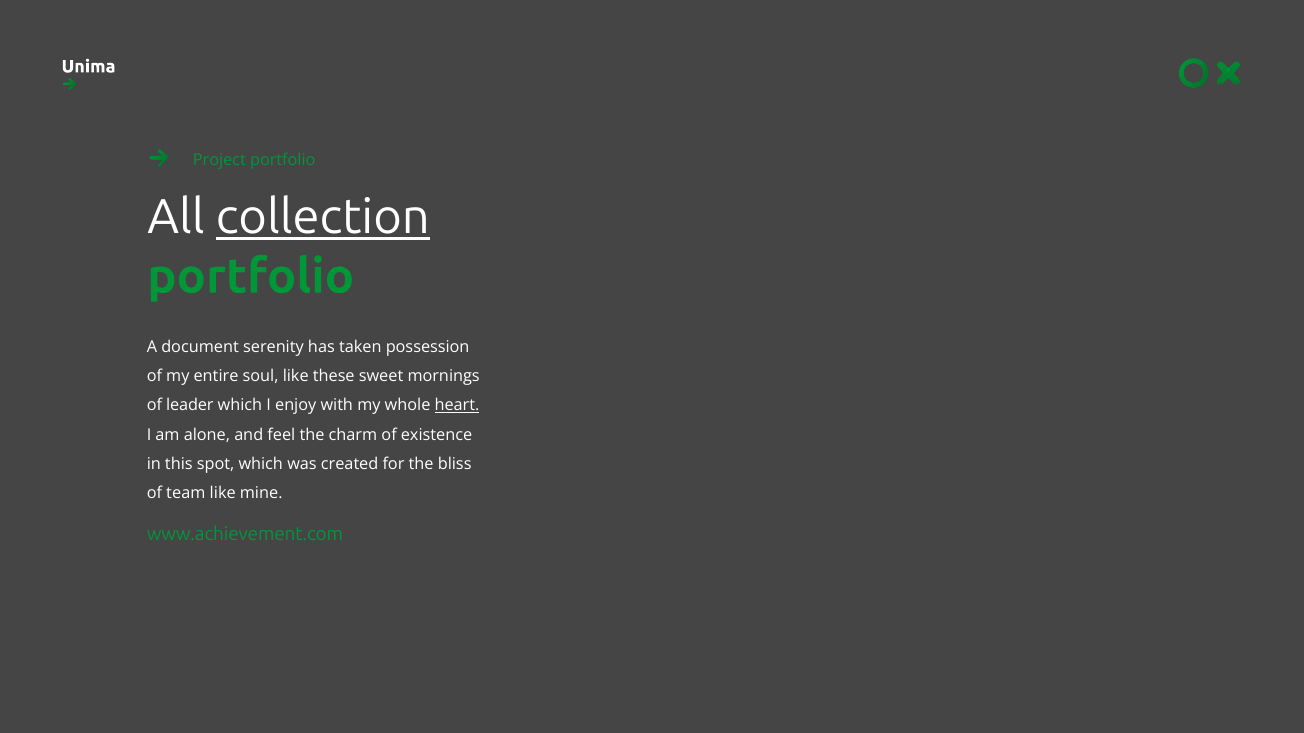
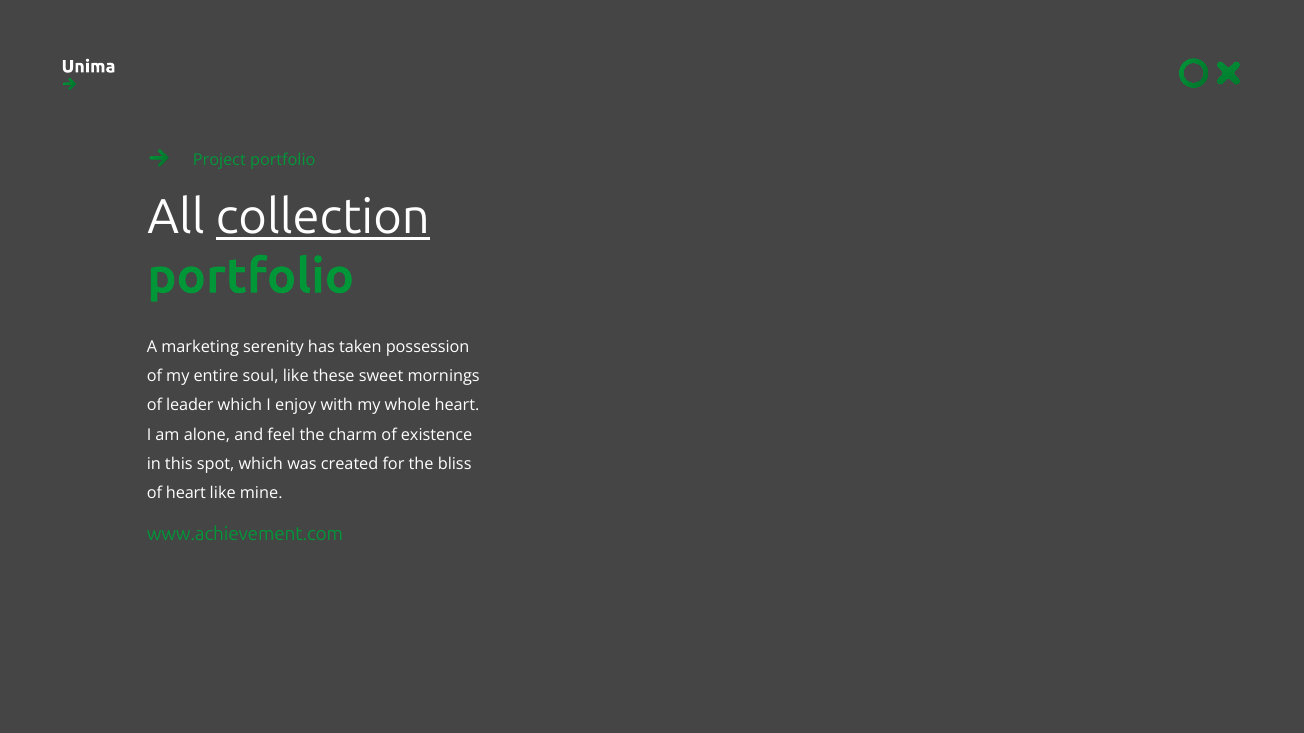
document: document -> marketing (200, 347)
heart underline: present -> none (457, 406)
of team: team -> heart (186, 494)
